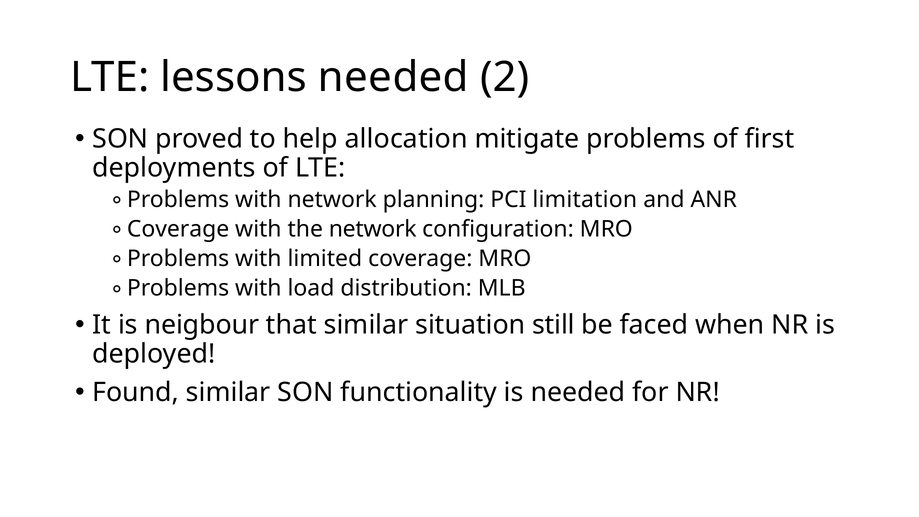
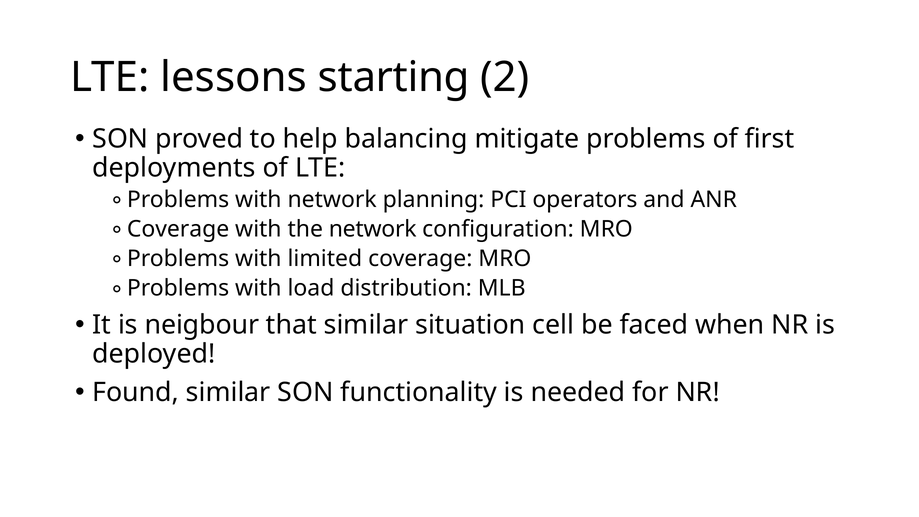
lessons needed: needed -> starting (394, 77)
allocation: allocation -> balancing (406, 139)
limitation: limitation -> operators (585, 200)
still: still -> cell (553, 325)
